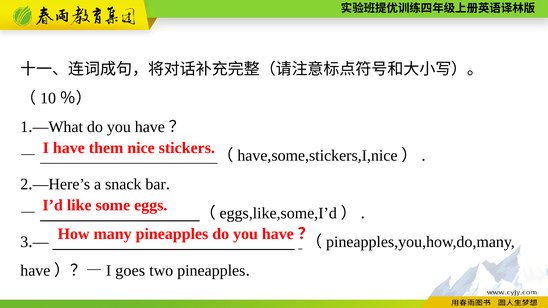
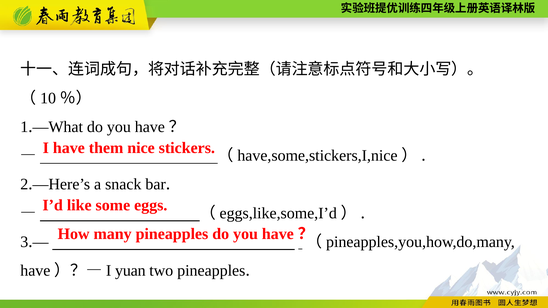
goes: goes -> yuan (130, 271)
